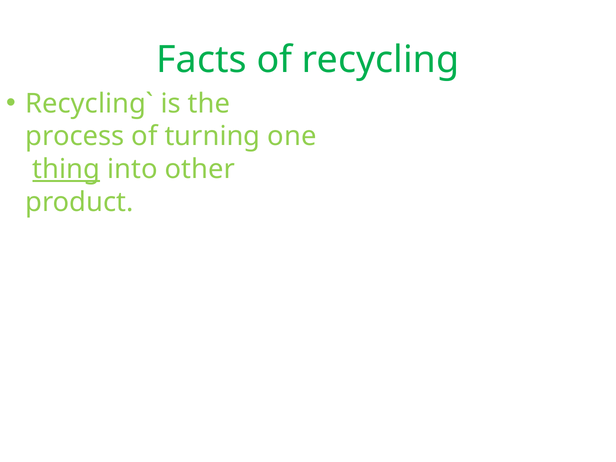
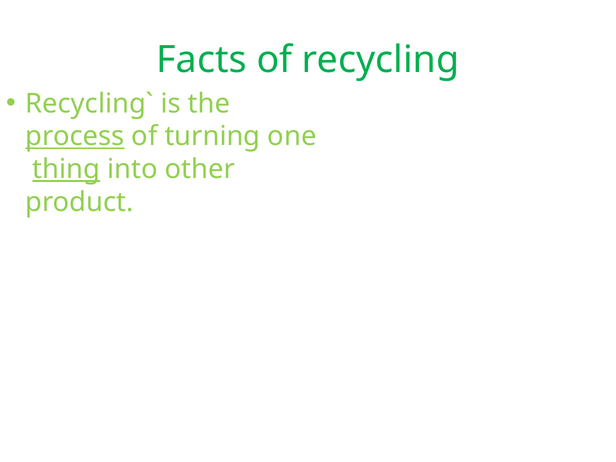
process underline: none -> present (75, 136)
